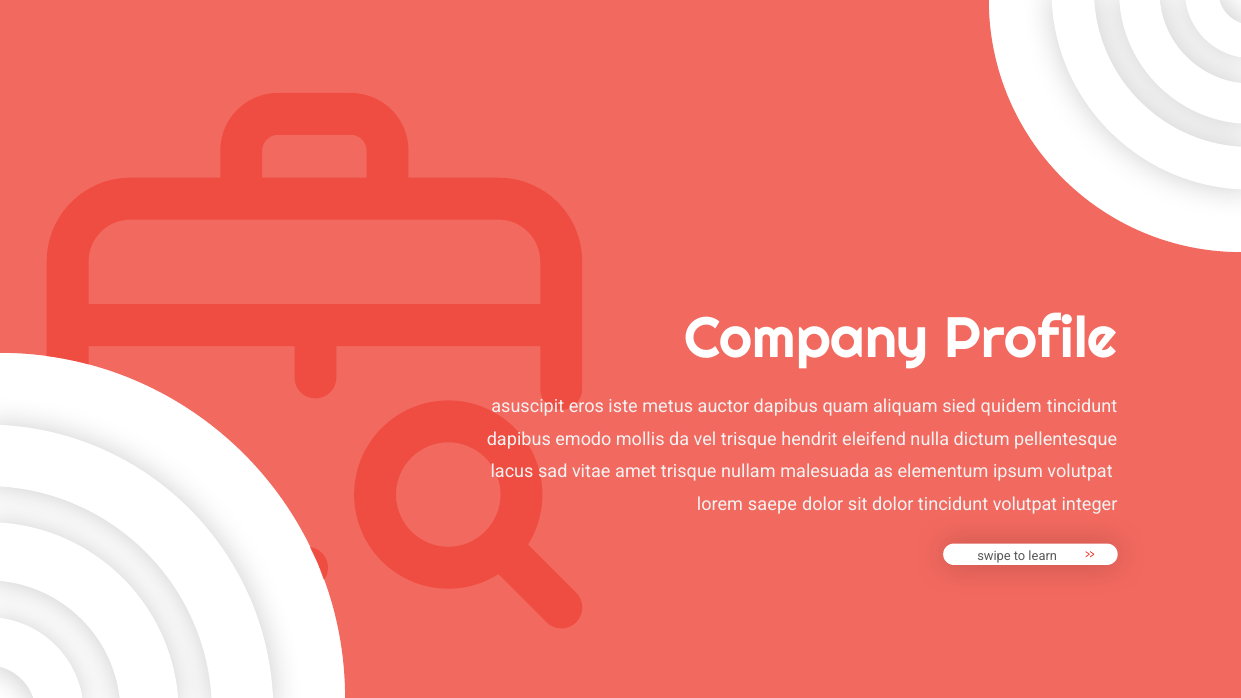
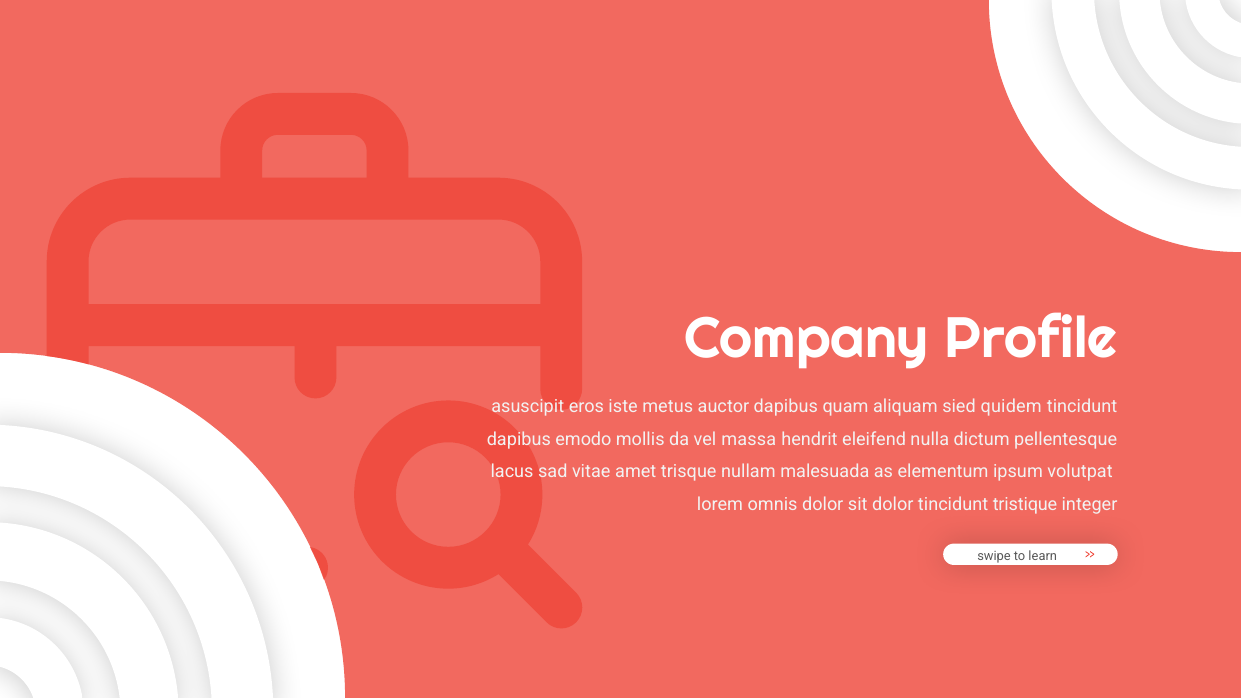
vel trisque: trisque -> massa (749, 439)
saepe: saepe -> omnis (773, 504)
tincidunt volutpat: volutpat -> tristique (1025, 504)
